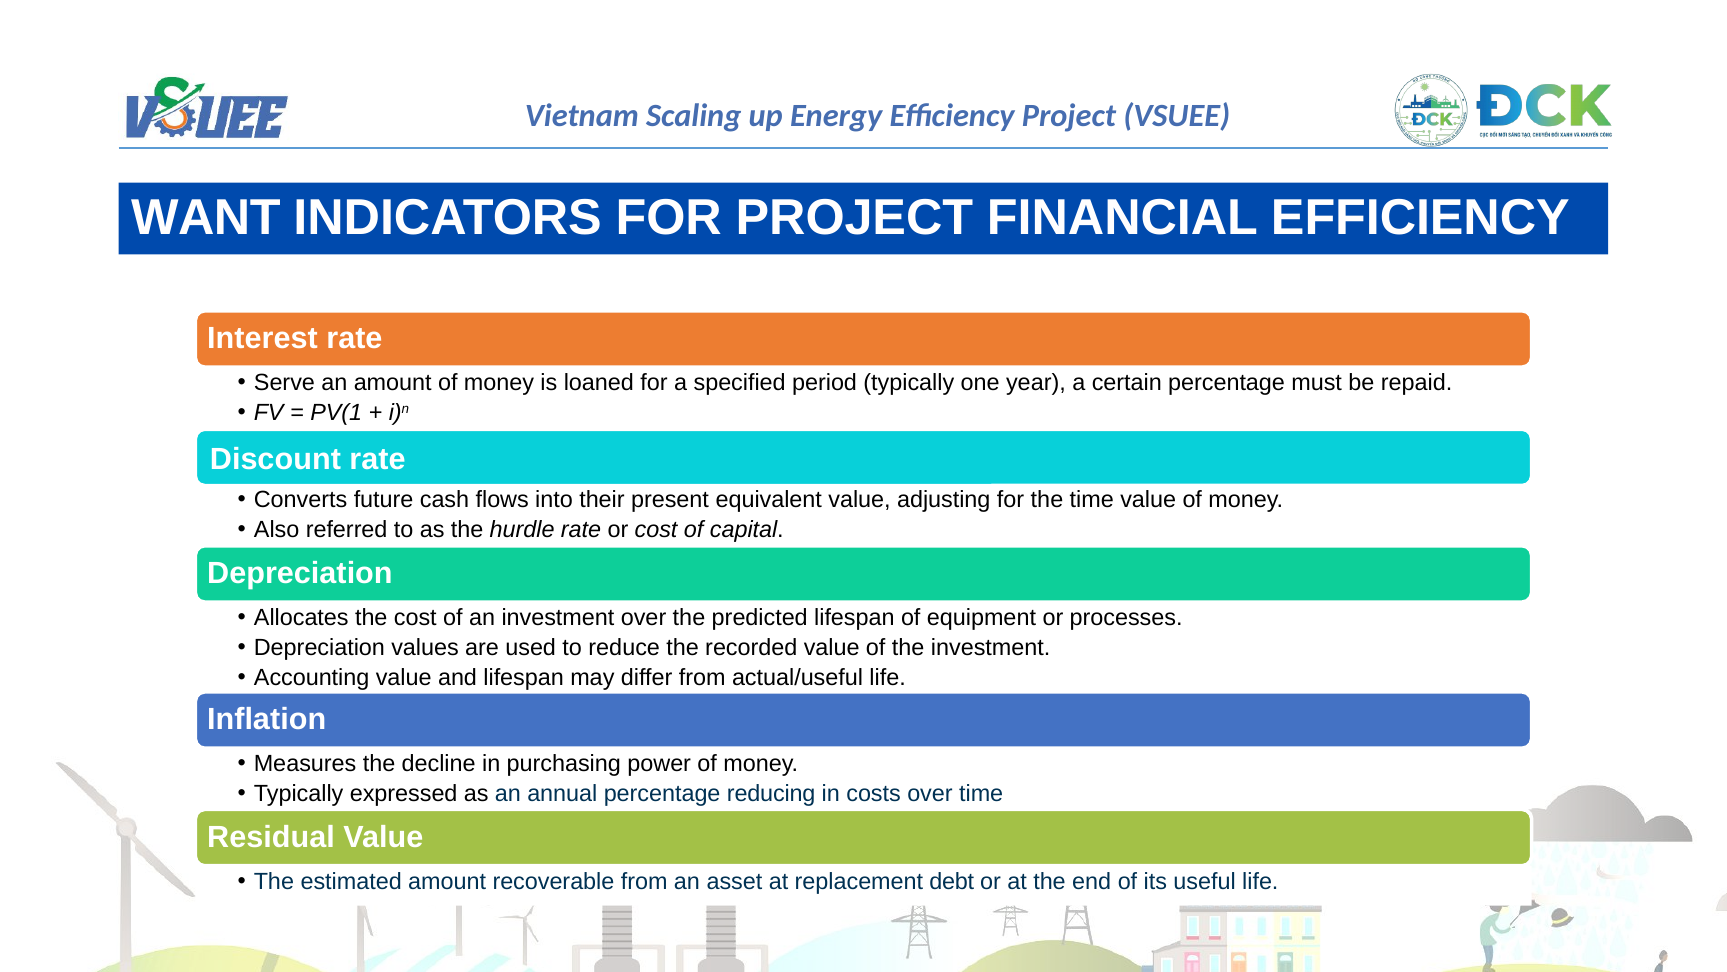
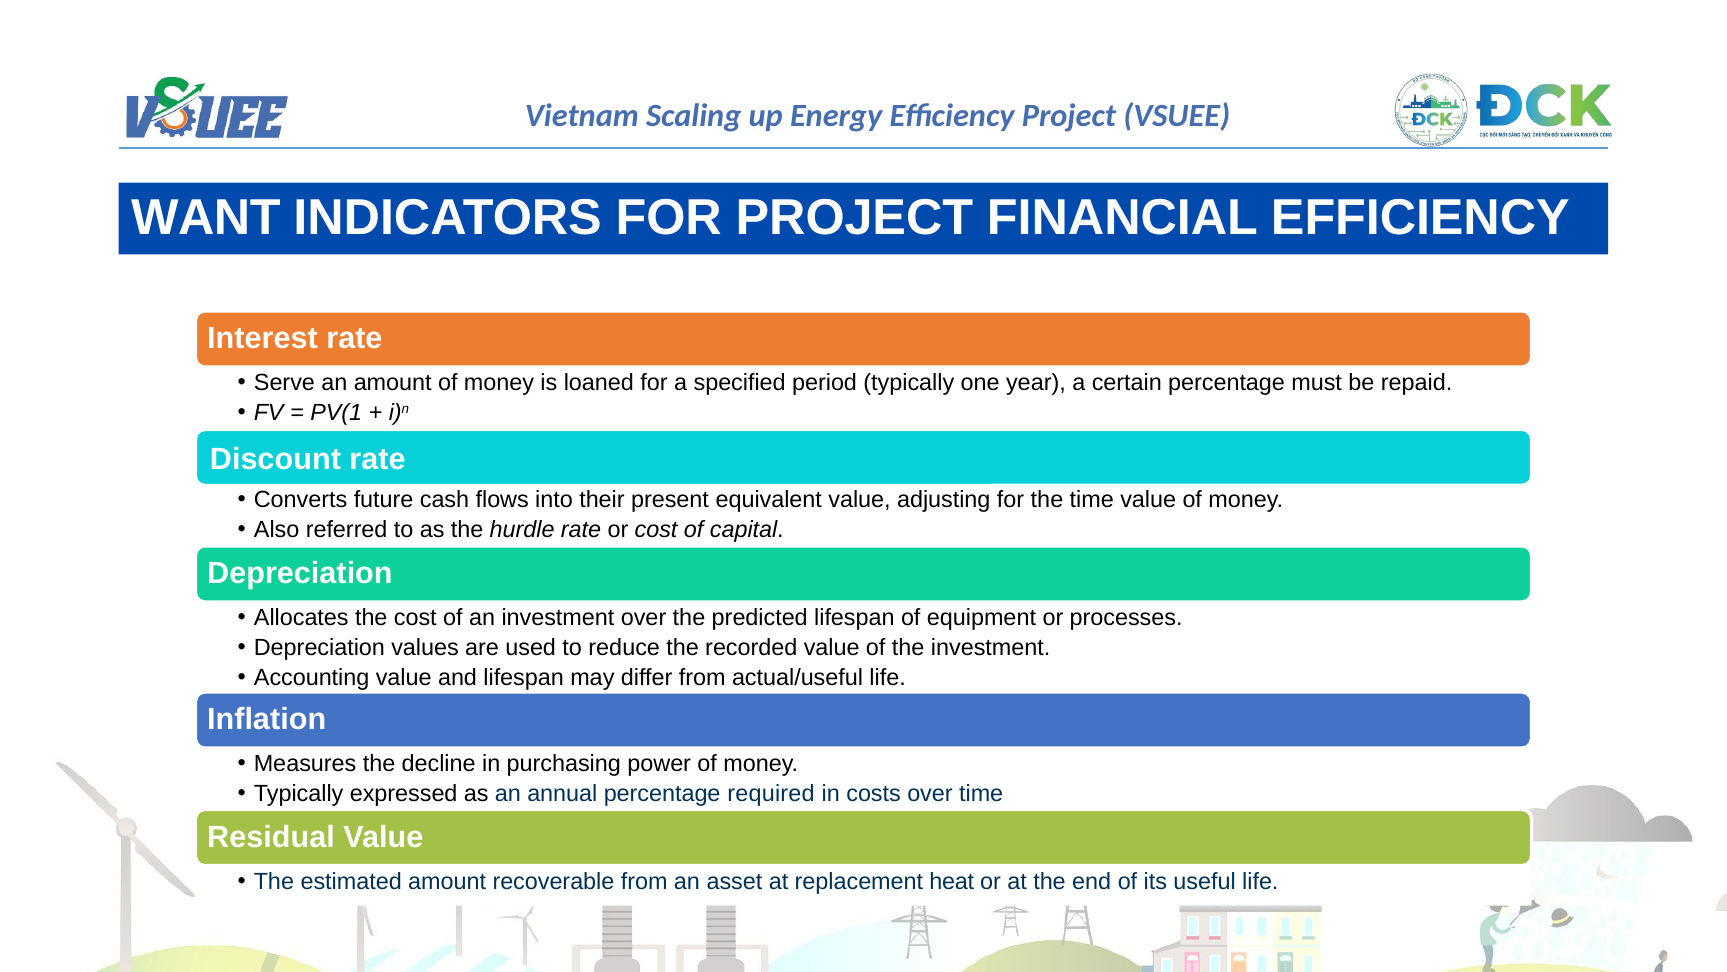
reducing: reducing -> required (771, 793)
debt: debt -> heat (952, 881)
